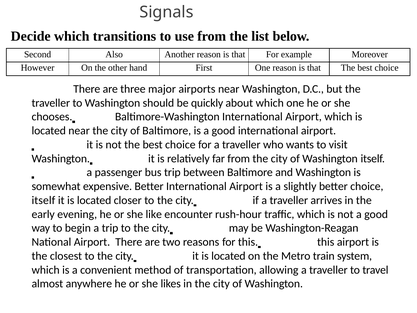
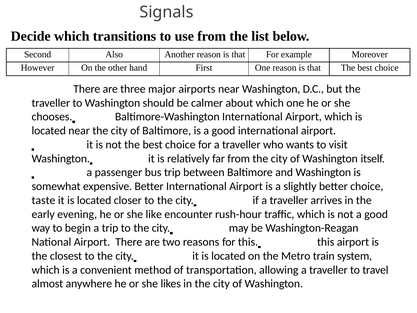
quickly: quickly -> calmer (207, 103)
itself: itself -> taste (43, 200)
